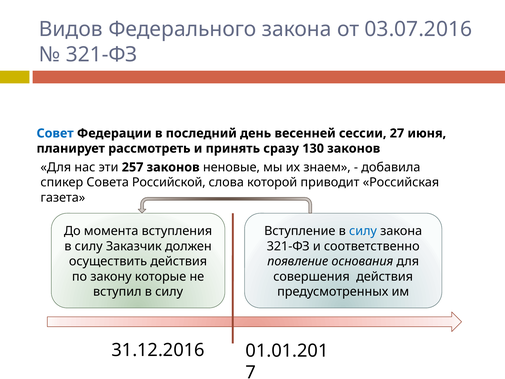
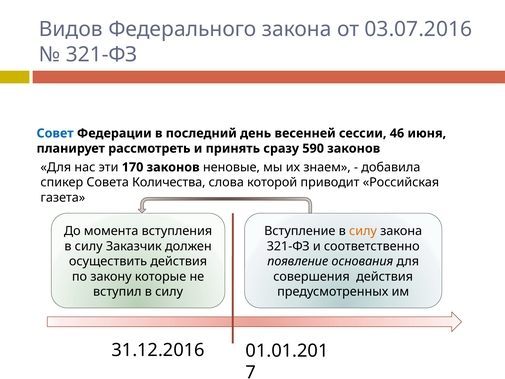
27: 27 -> 46 (397, 133)
130: 130 -> 590 (313, 148)
257: 257 -> 170 (133, 167)
Российской: Российской -> Количества (169, 182)
силу colour: blue -> orange (363, 231)
